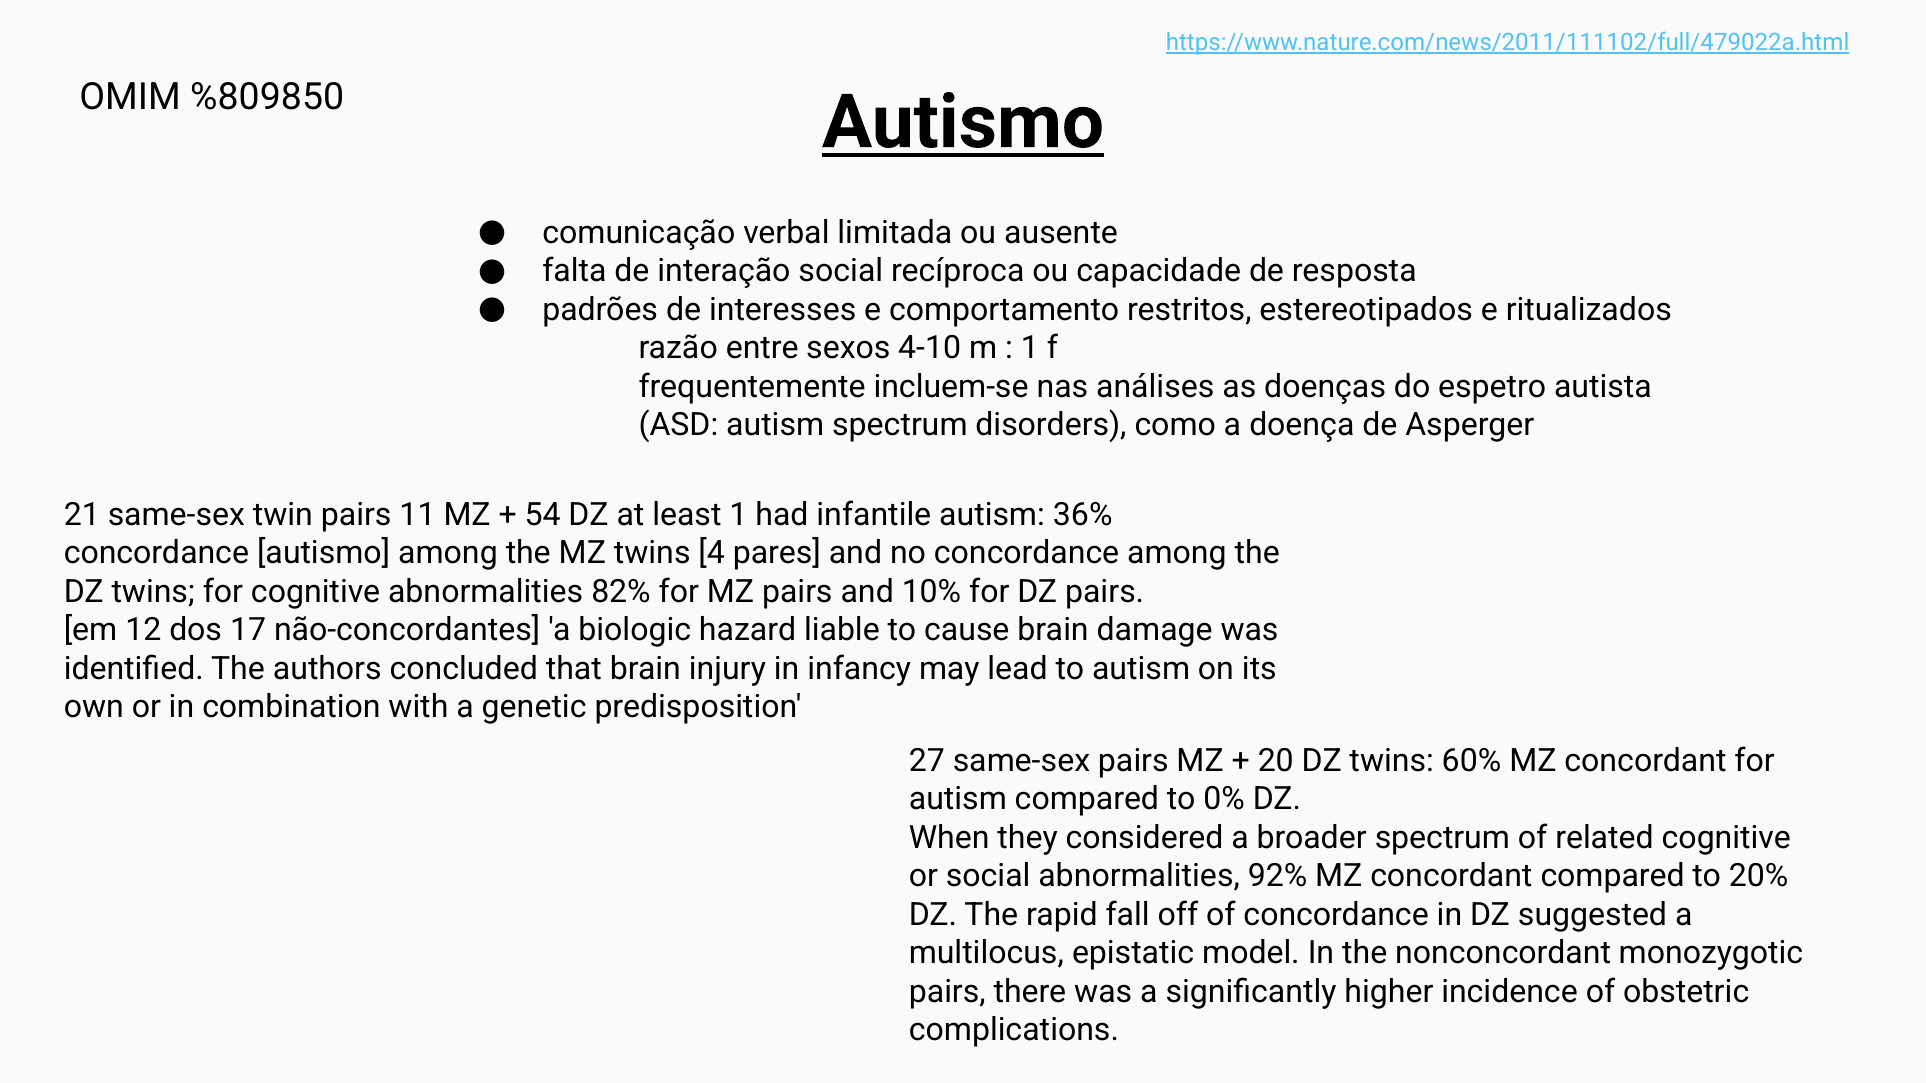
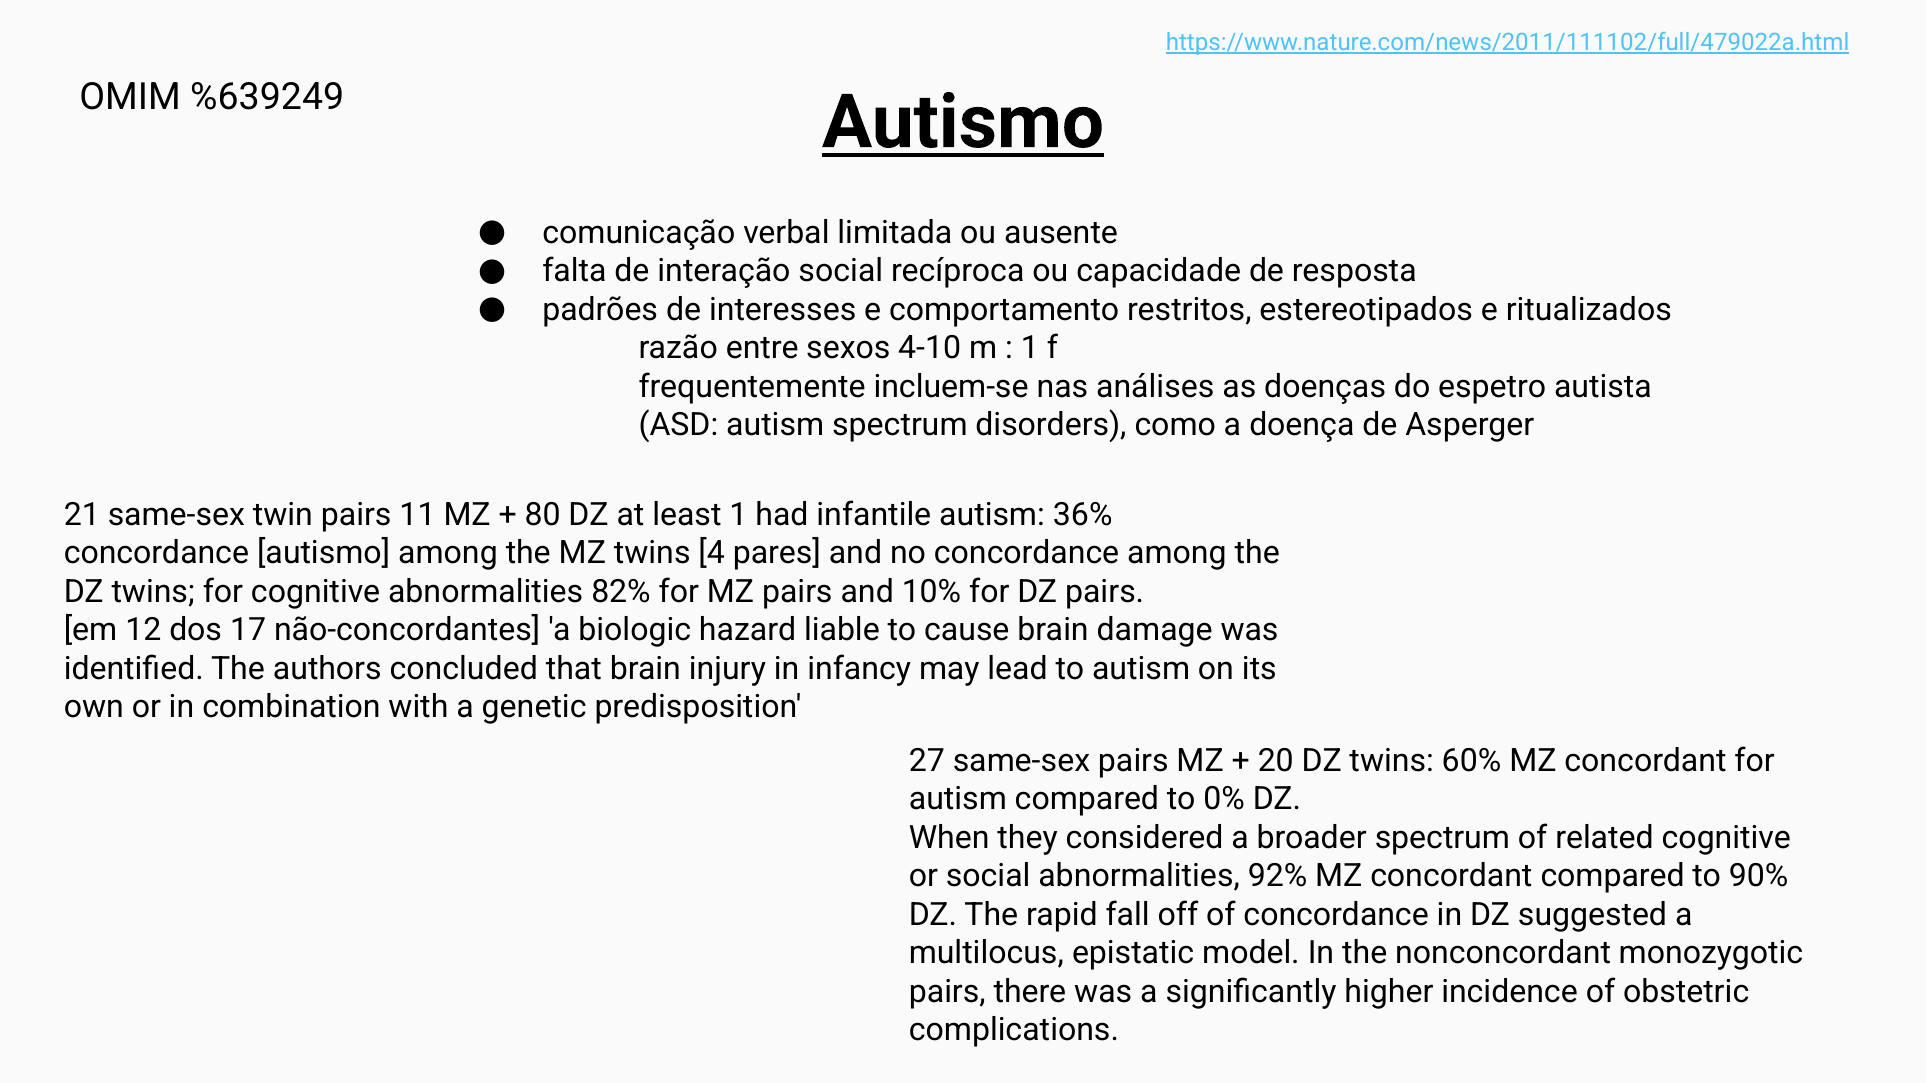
%809850: %809850 -> %639249 (267, 98)
54: 54 -> 80 (543, 515)
20%: 20% -> 90% (1759, 877)
